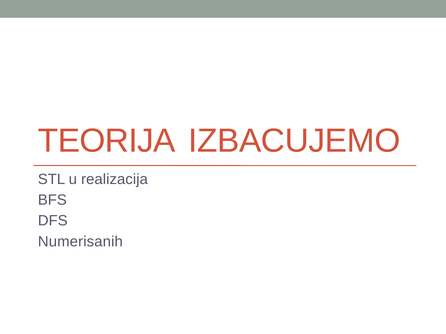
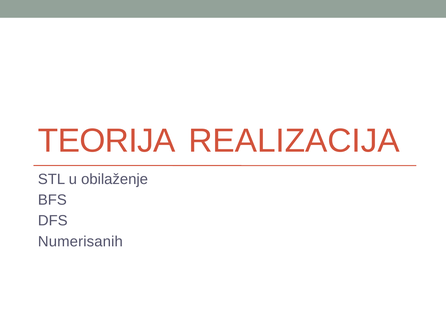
IZBACUJEMO: IZBACUJEMO -> REALIZACIJA (294, 141)
realizacija: realizacija -> obilaženje (115, 179)
